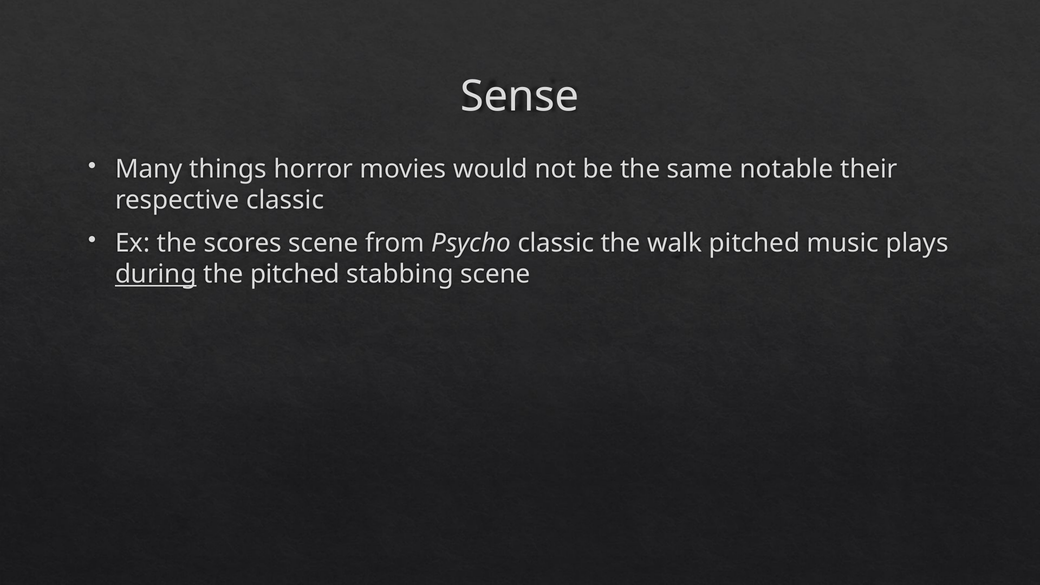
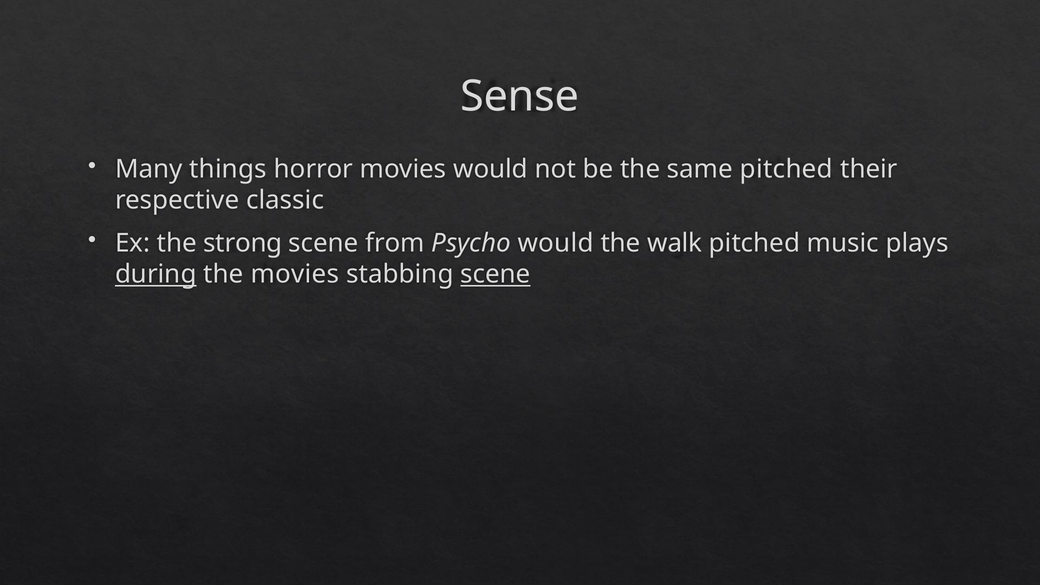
same notable: notable -> pitched (786, 169)
scores: scores -> strong (243, 243)
Psycho classic: classic -> would (556, 243)
the pitched: pitched -> movies (295, 274)
scene underline: none -> present (495, 274)
